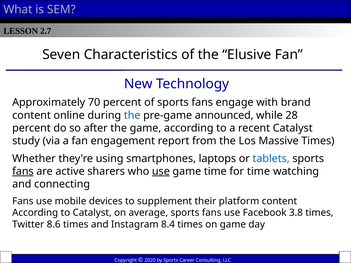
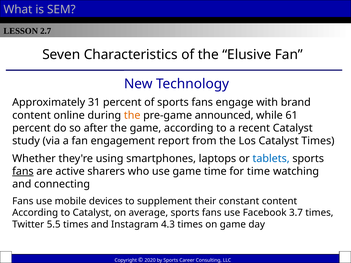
70: 70 -> 31 (94, 102)
the colour: blue -> orange (132, 115)
28: 28 -> 61 (292, 115)
Los Massive: Massive -> Catalyst (279, 141)
use underline: present -> none (161, 171)
platform: platform -> constant (239, 201)
3.8: 3.8 -> 3.7 (296, 213)
8.6: 8.6 -> 5.5 (54, 225)
8.4: 8.4 -> 4.3 (168, 225)
